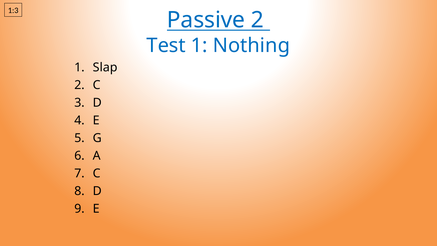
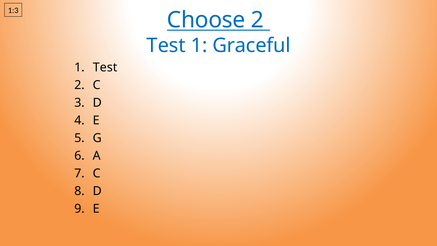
Passive: Passive -> Choose (206, 20)
Nothing: Nothing -> Graceful (251, 45)
1 Slap: Slap -> Test (105, 67)
